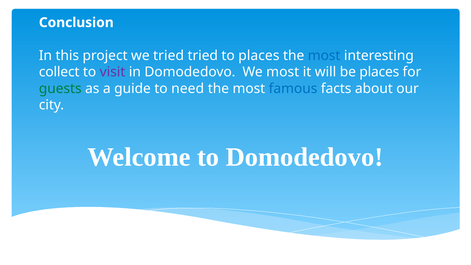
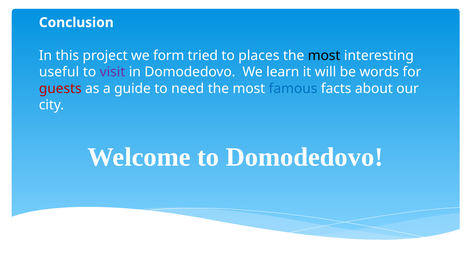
we tried: tried -> form (169, 56)
most colour: blue -> black (324, 56)
collect: collect -> useful (59, 72)
We most: most -> learn (283, 72)
be places: places -> words (379, 72)
guests colour: green -> red (60, 89)
